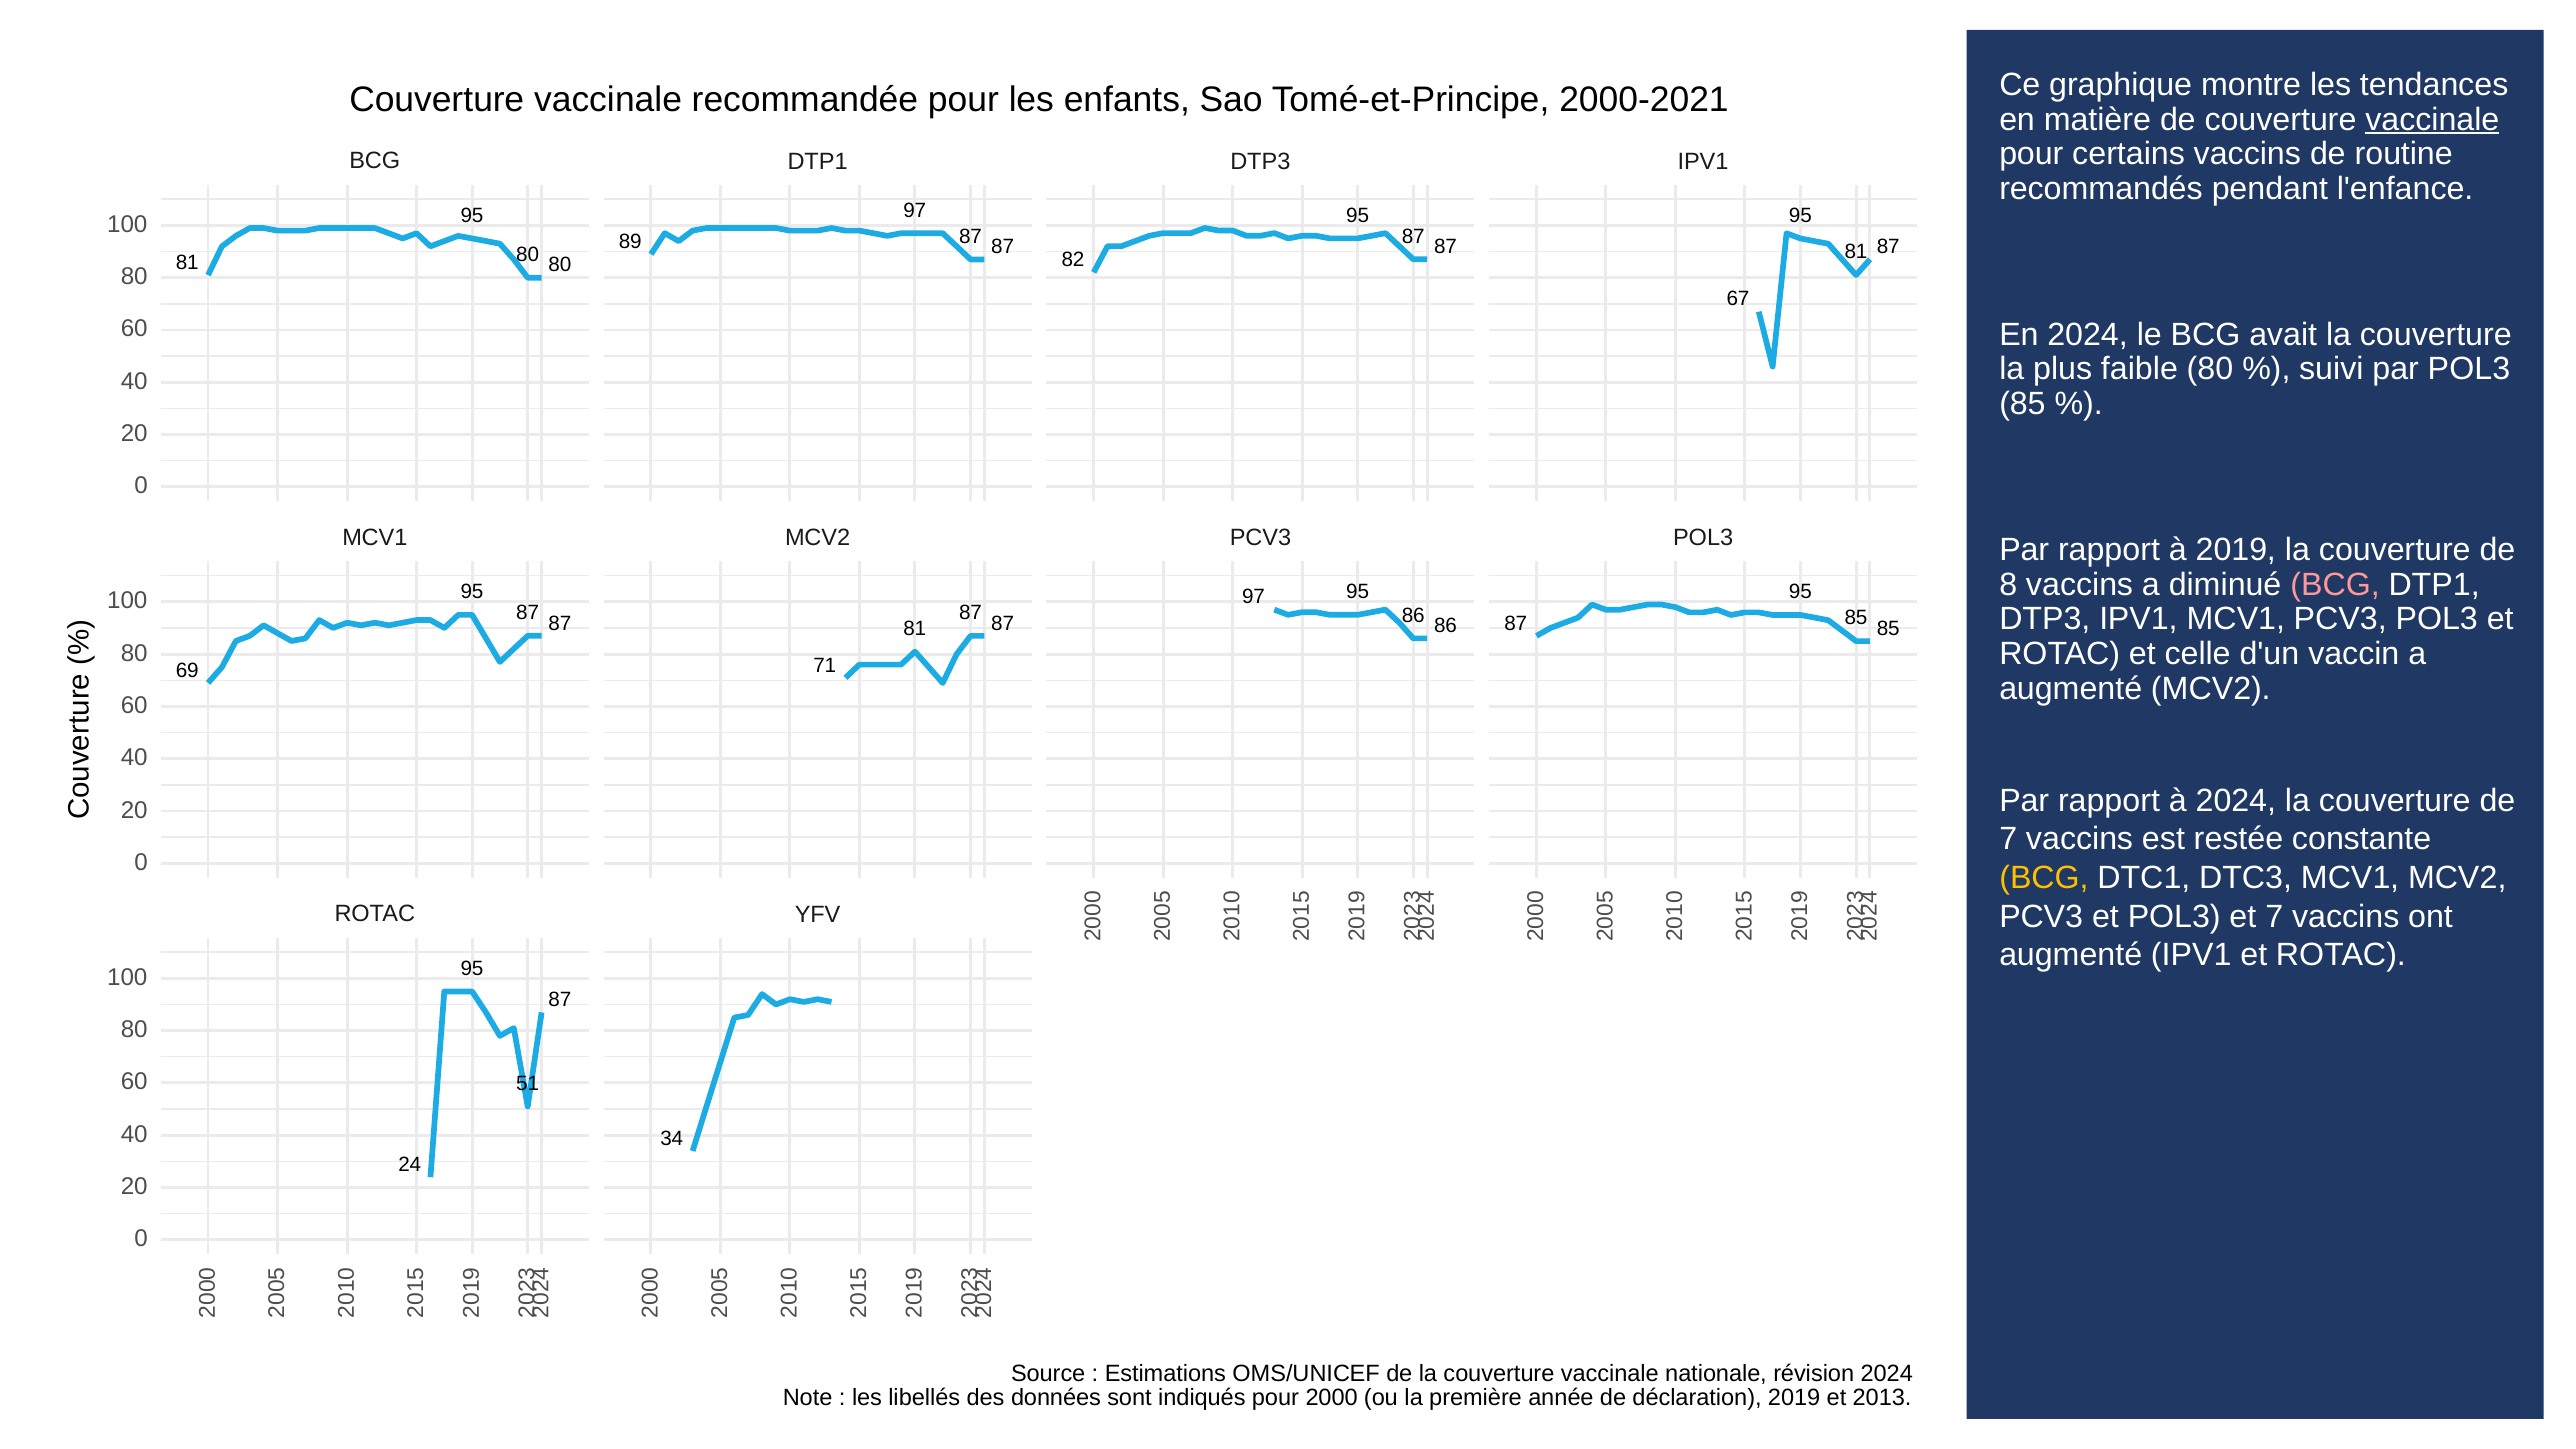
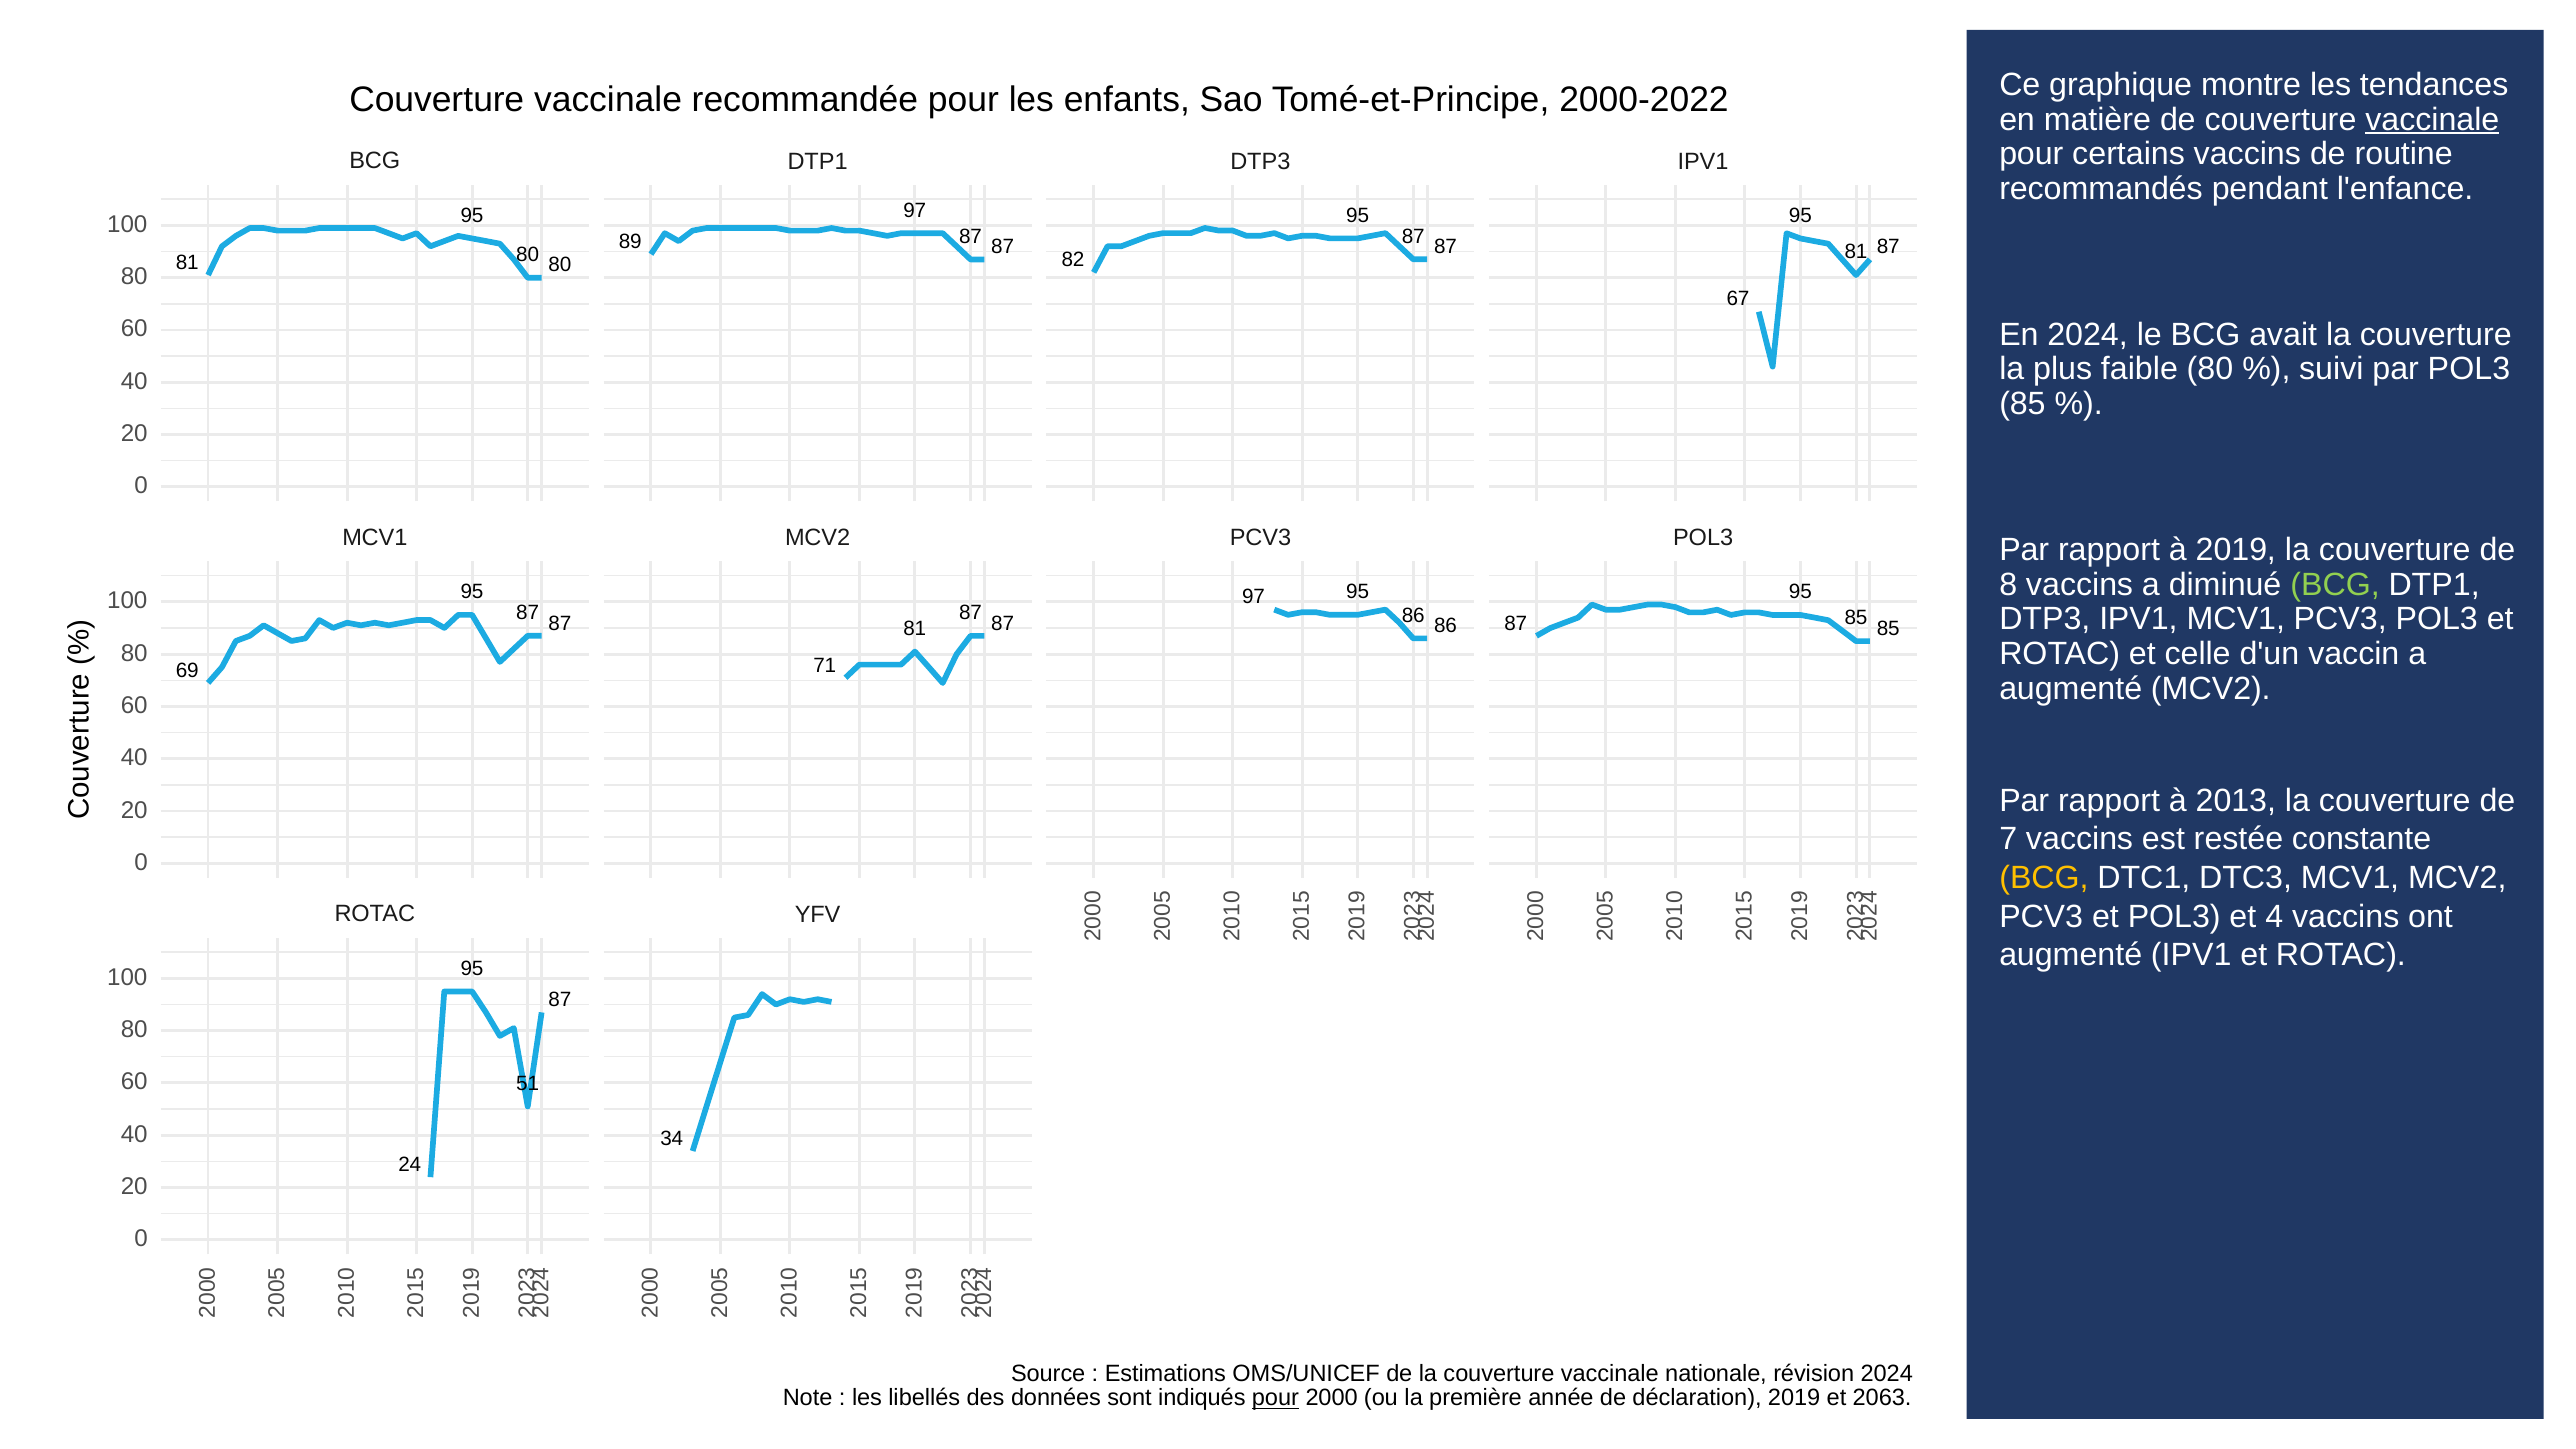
2000-2021: 2000-2021 -> 2000-2022 (1644, 100)
BCG colour: pink -> light green (2335, 584)
à 2024: 2024 -> 2013 (2236, 801)
et 7: 7 -> 4 (2274, 917)
pour underline: none -> present (1275, 1398)
2013: 2013 -> 2063 (1882, 1398)
